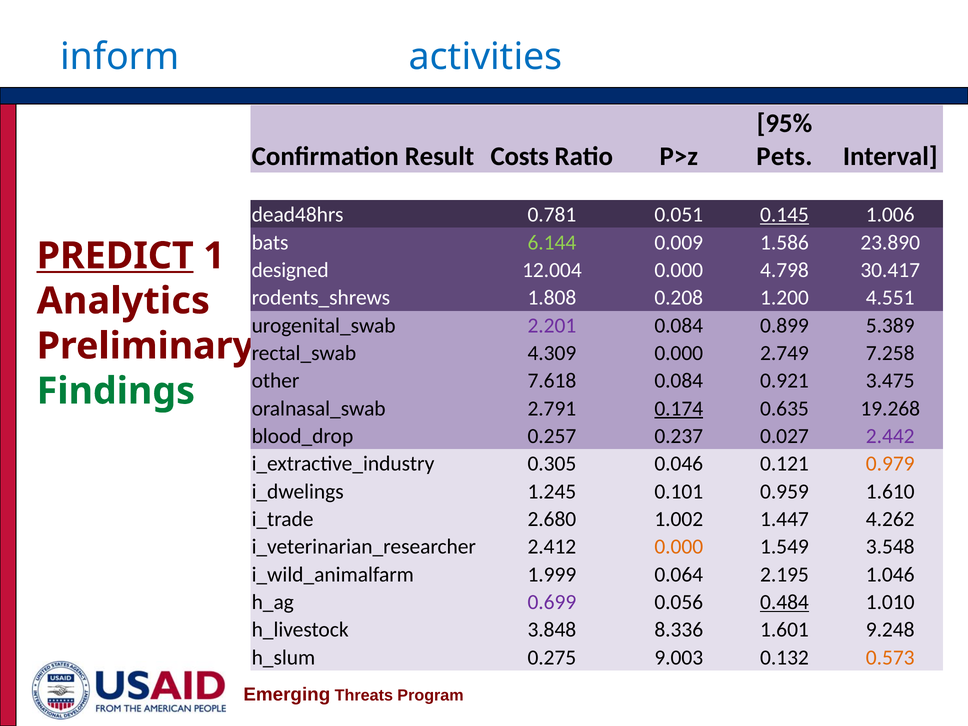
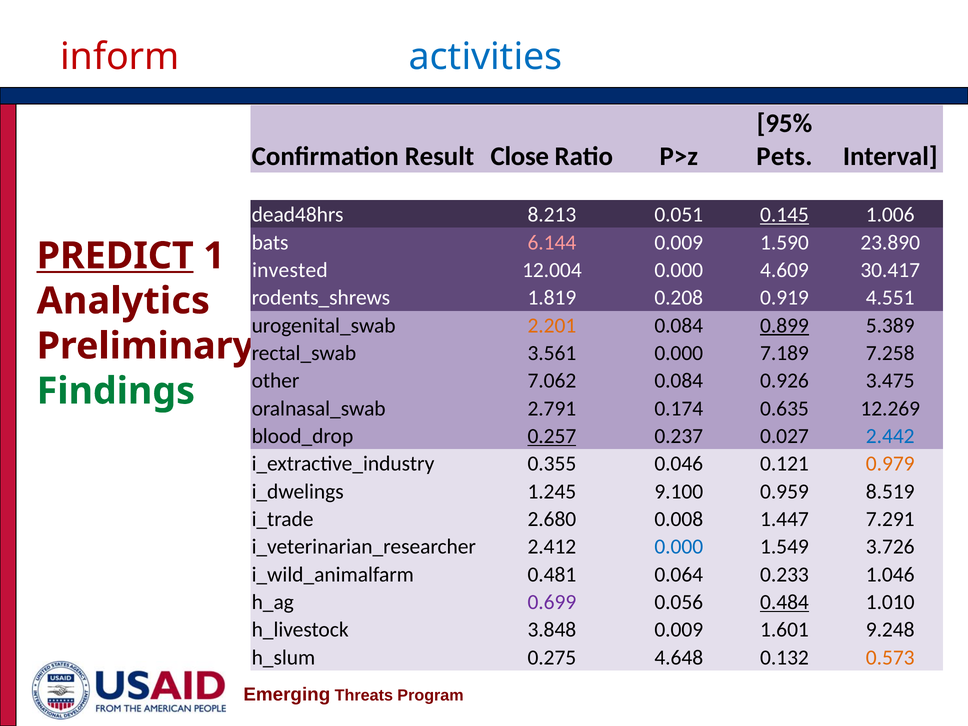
inform colour: blue -> red (120, 57)
Costs: Costs -> Close (520, 156)
0.781: 0.781 -> 8.213 (552, 215)
6.144 colour: light green -> pink (552, 243)
1.586: 1.586 -> 1.590 (784, 243)
designed: designed -> invested (290, 270)
4.798: 4.798 -> 4.609 (784, 270)
1.808: 1.808 -> 1.819 (552, 298)
1.200: 1.200 -> 0.919 (784, 298)
2.201 colour: purple -> orange (552, 326)
0.899 underline: none -> present (784, 326)
4.309: 4.309 -> 3.561 (552, 353)
2.749: 2.749 -> 7.189 (784, 353)
7.618: 7.618 -> 7.062 (552, 381)
0.921: 0.921 -> 0.926 (784, 381)
0.174 underline: present -> none (679, 409)
19.268: 19.268 -> 12.269 (890, 409)
0.257 underline: none -> present (552, 436)
2.442 colour: purple -> blue (890, 436)
0.305: 0.305 -> 0.355 (552, 464)
0.101: 0.101 -> 9.100 (679, 492)
1.610: 1.610 -> 8.519 (890, 492)
1.002: 1.002 -> 0.008 (679, 519)
4.262: 4.262 -> 7.291 (890, 519)
0.000 colour: orange -> blue (679, 547)
3.548: 3.548 -> 3.726 (890, 547)
1.999: 1.999 -> 0.481 (552, 575)
2.195: 2.195 -> 0.233 (784, 575)
3.848 8.336: 8.336 -> 0.009 (679, 630)
9.003: 9.003 -> 4.648 (679, 658)
